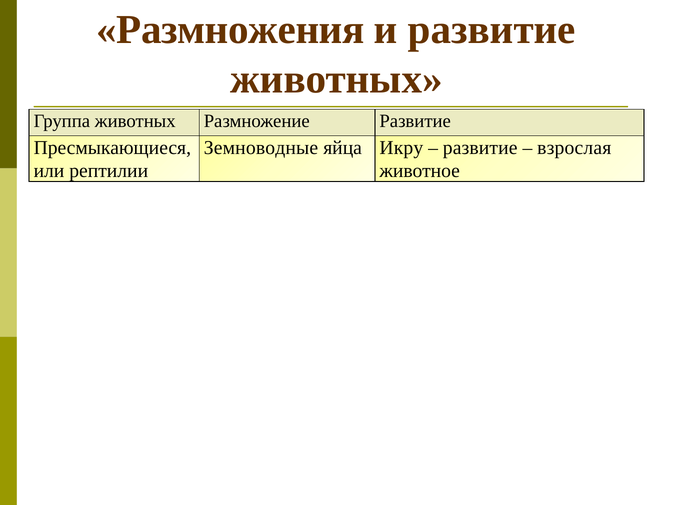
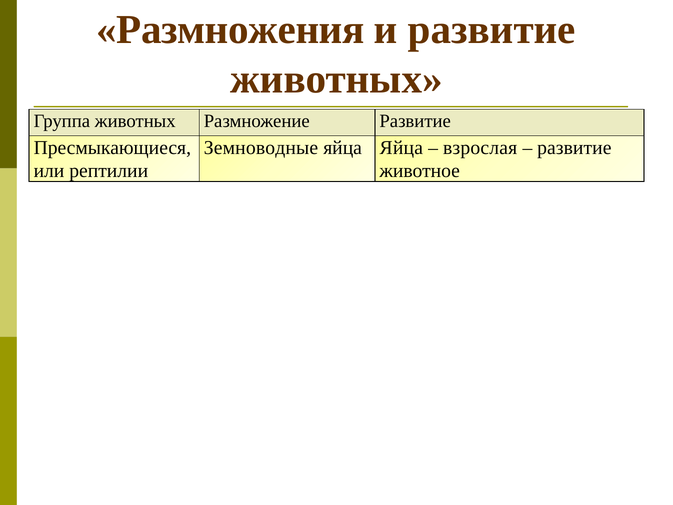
Икру: Икру -> Яйца (401, 148)
развитие: развитие -> взрослая (480, 148)
взрослая: взрослая -> развитие (574, 148)
